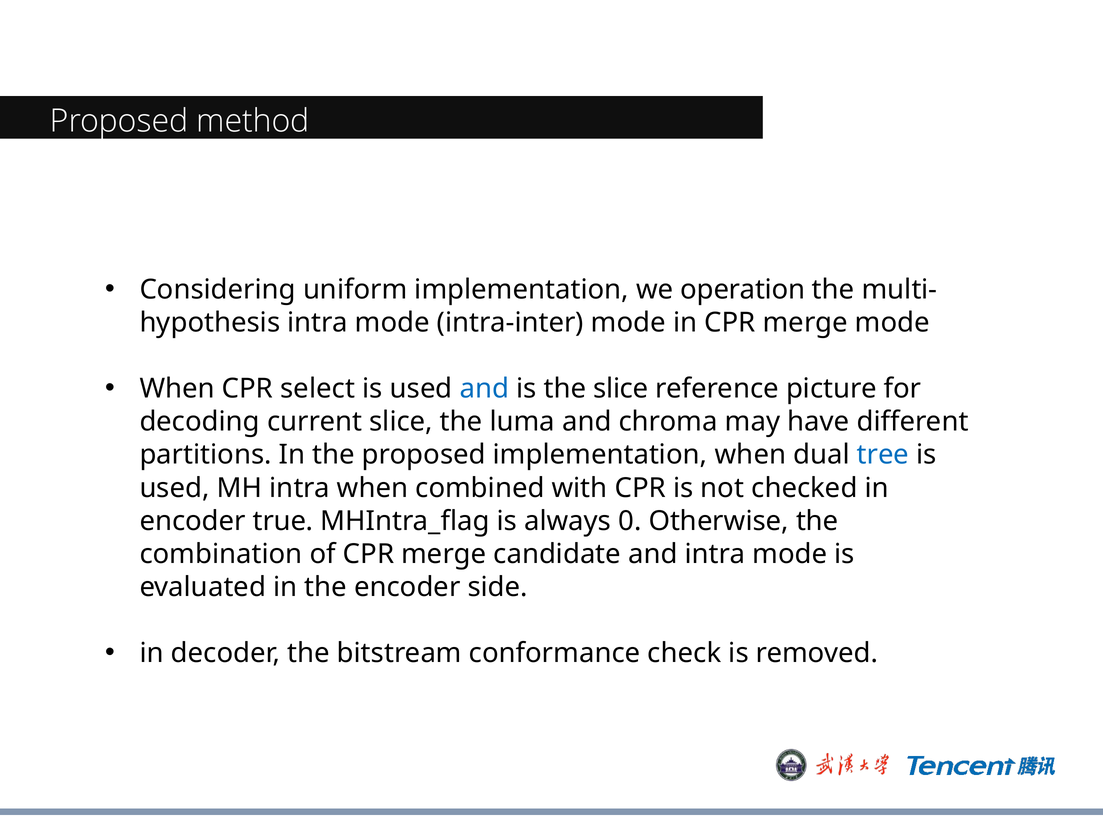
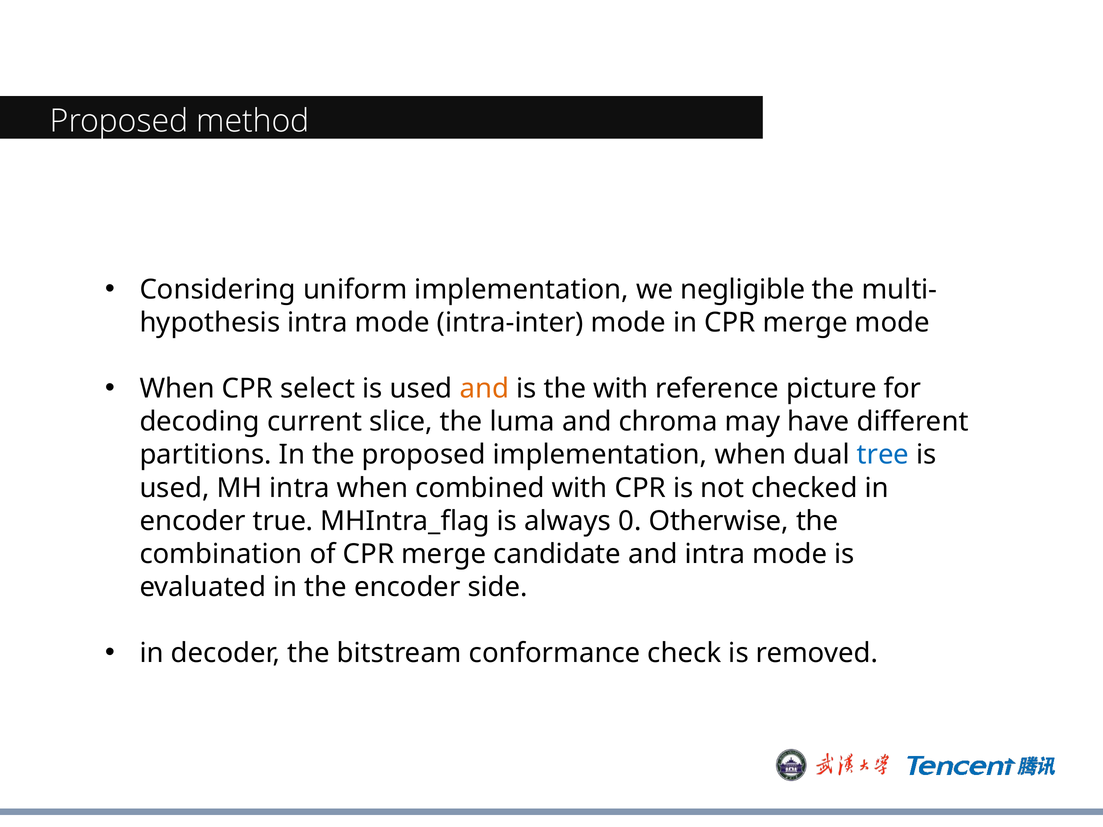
operation: operation -> negligible (743, 290)
and colour: blue -> orange (484, 389)
the slice: slice -> with (621, 389)
